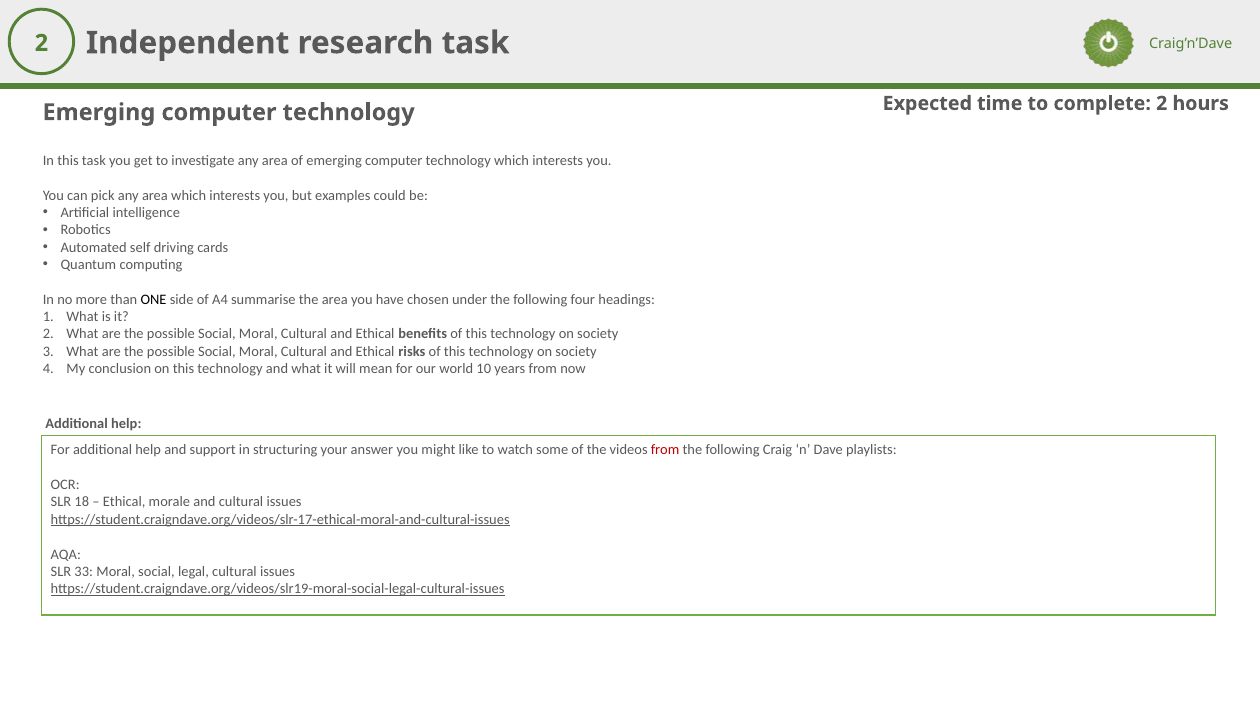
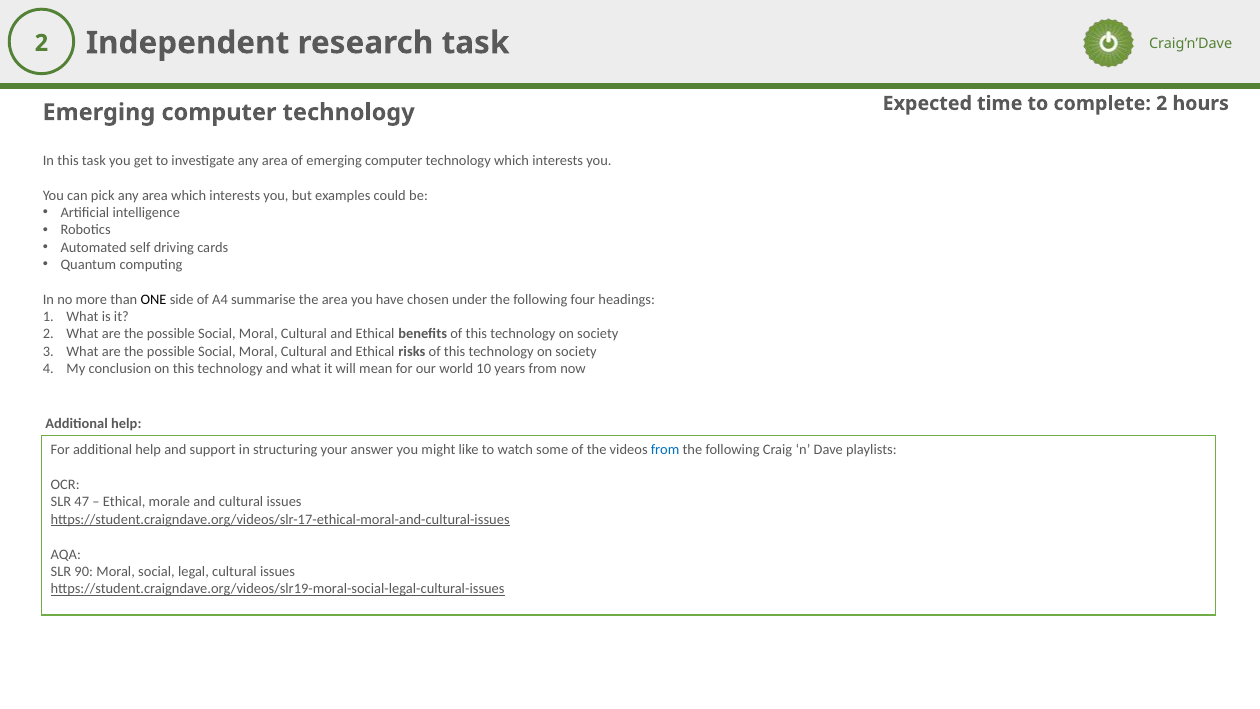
from colour: red -> blue (665, 450)
18: 18 -> 47 (82, 502)
33: 33 -> 90 (84, 572)
